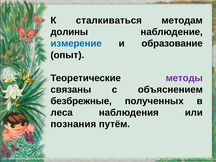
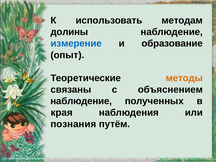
сталкиваться: сталкиваться -> использовать (109, 20)
методы colour: purple -> orange (184, 78)
безбрежные: безбрежные -> наблюдение (81, 101)
леса: леса -> края (62, 113)
